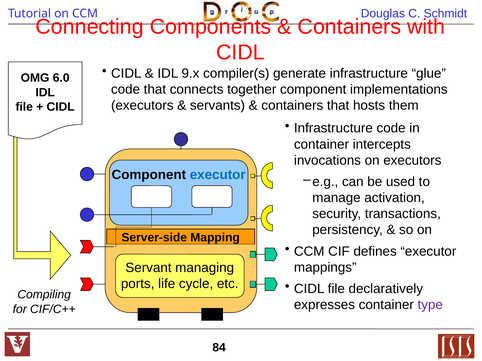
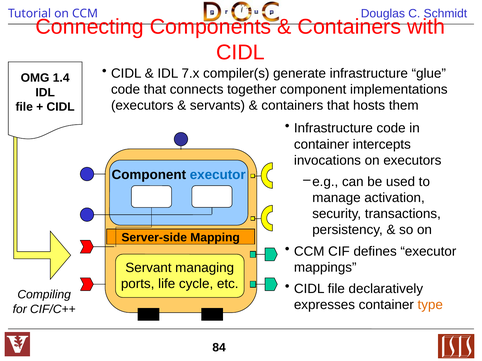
9.x: 9.x -> 7.x (190, 73)
6.0: 6.0 -> 1.4 (61, 78)
type colour: purple -> orange (430, 305)
